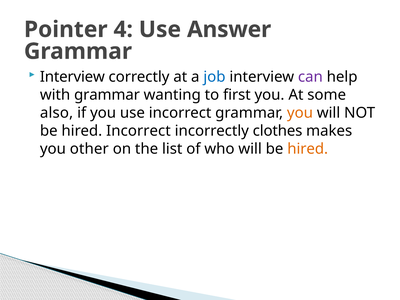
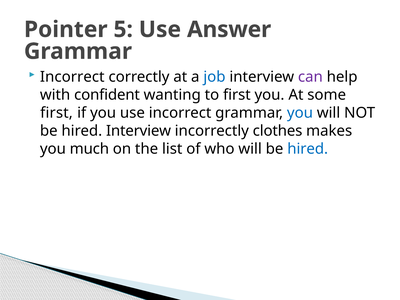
4: 4 -> 5 (123, 29)
Interview: Interview -> Incorrect (72, 77)
with grammar: grammar -> confident (107, 95)
also: also -> first (57, 113)
you colour: orange -> blue (300, 113)
hired Incorrect: Incorrect -> Interview (139, 131)
other: other -> much (89, 149)
hired colour: orange -> blue (308, 149)
